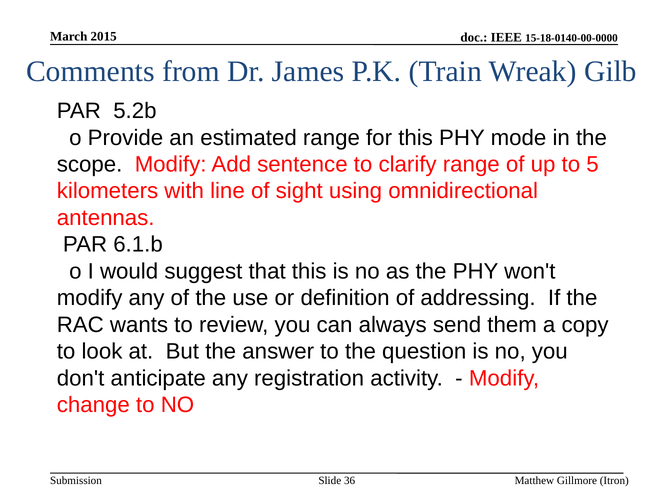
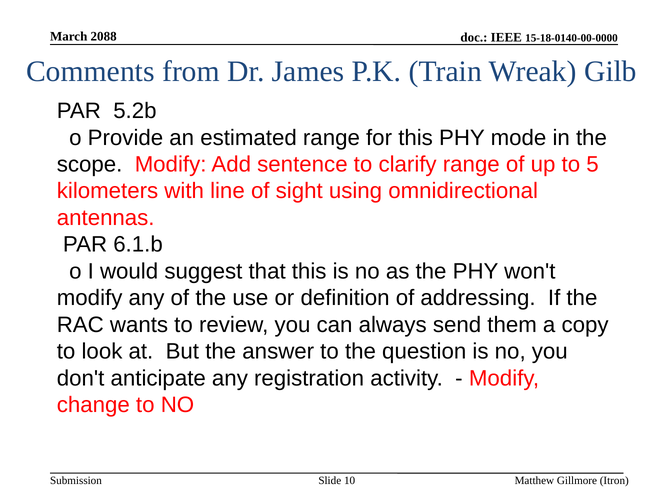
2015: 2015 -> 2088 (104, 36)
36: 36 -> 10 (350, 480)
